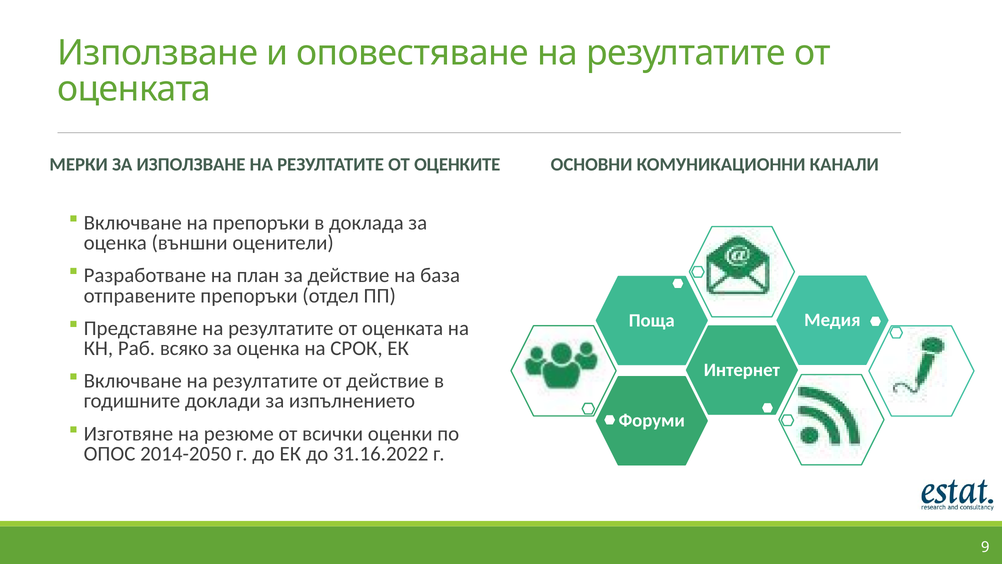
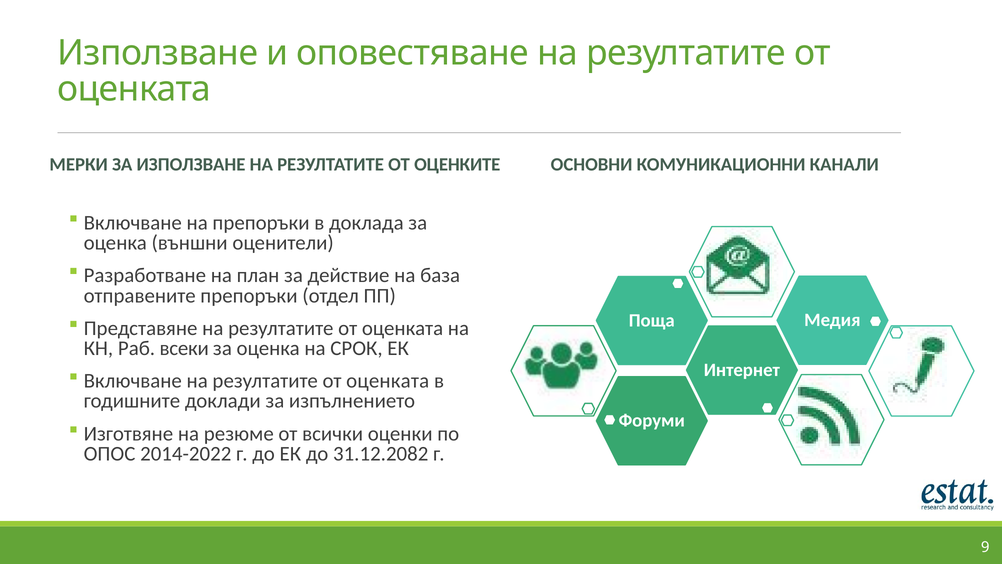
всяко: всяко -> всеки (184, 348)
действие: действие -> оценката (388, 381)
2014-2050: 2014-2050 -> 2014-2022 (186, 453)
31.16.2022: 31.16.2022 -> 31.12.2082 (381, 453)
